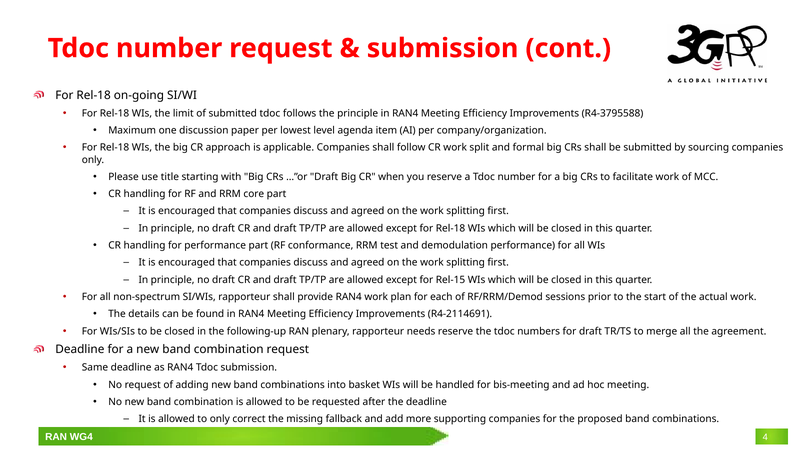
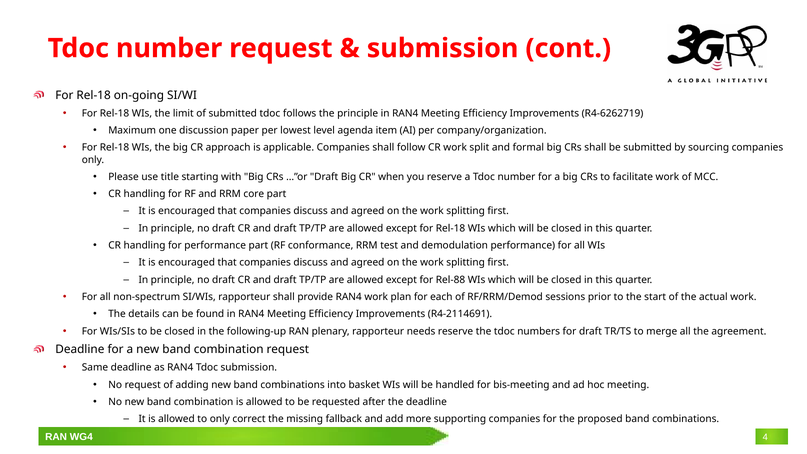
R4-3795588: R4-3795588 -> R4-6262719 (613, 113)
Rel-15: Rel-15 -> Rel-88 (451, 280)
